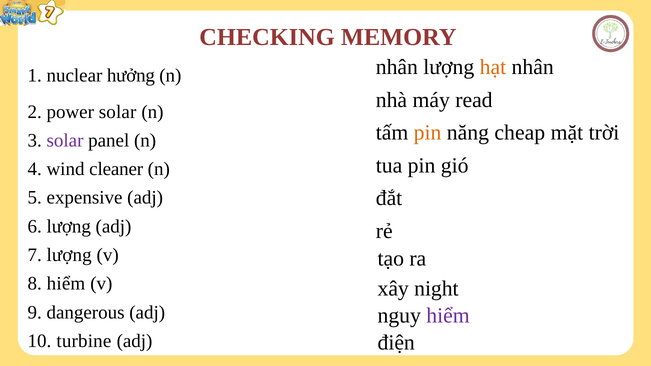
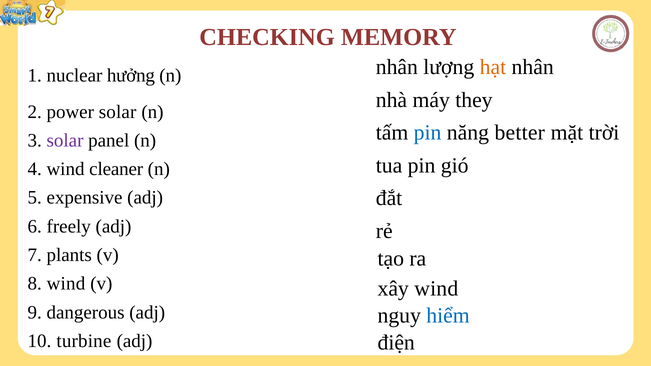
read: read -> they (474, 100)
pin colour: orange -> blue (428, 133)
cheap: cheap -> better (520, 133)
6 lượng: lượng -> freely (69, 227)
7 lượng: lượng -> plants (69, 255)
8 hiểm: hiểm -> wind (66, 284)
xây night: night -> wind (436, 289)
hiểm colour: purple -> blue (448, 316)
